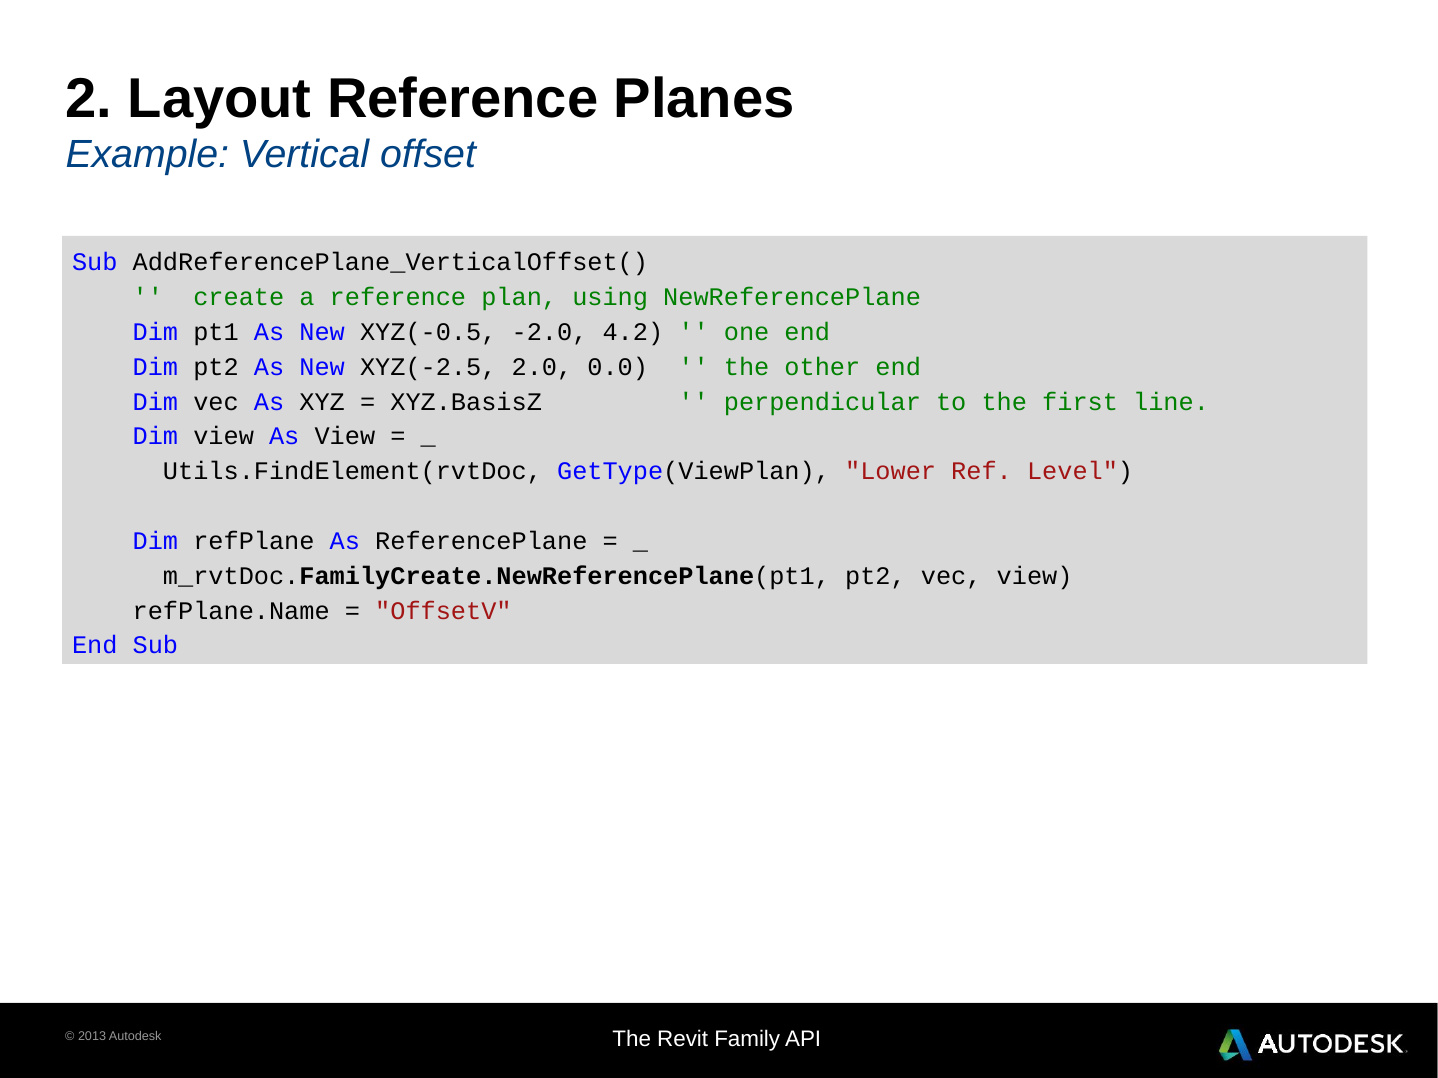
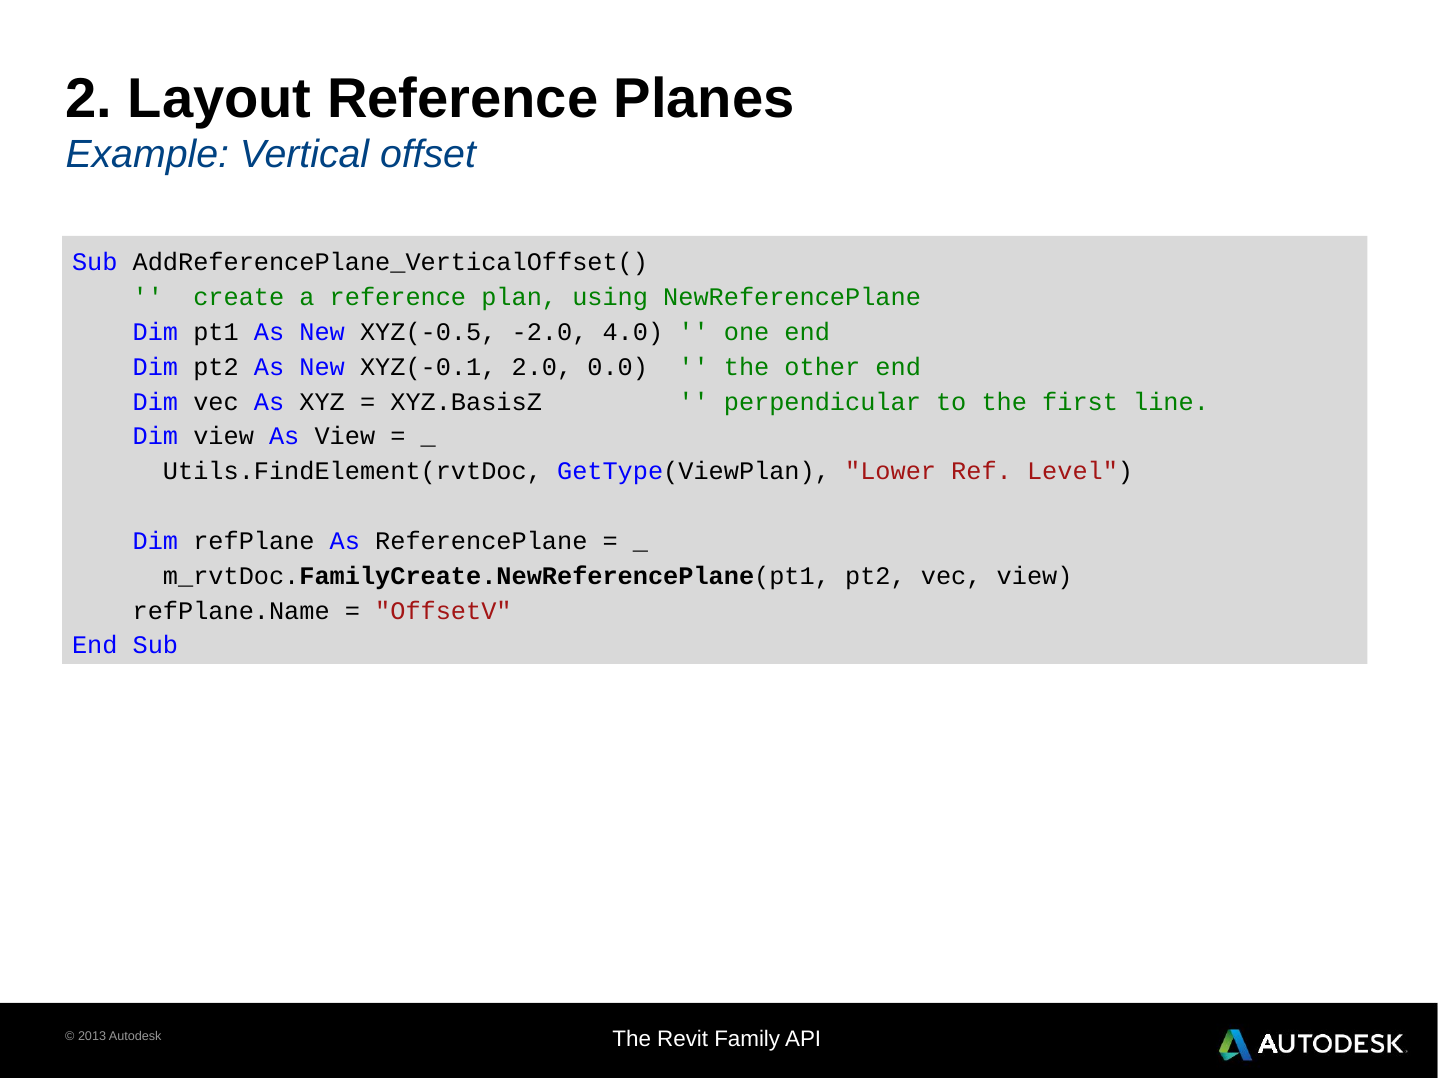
4.2: 4.2 -> 4.0 (633, 332)
XYZ(-2.5: XYZ(-2.5 -> XYZ(-0.1 (428, 367)
